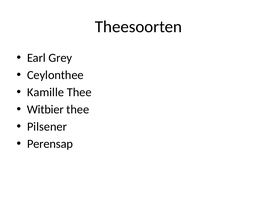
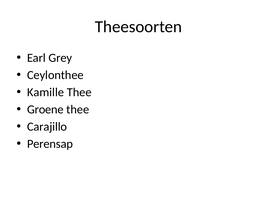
Witbier: Witbier -> Groene (45, 110)
Pilsener: Pilsener -> Carajillo (47, 127)
